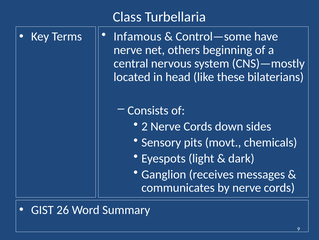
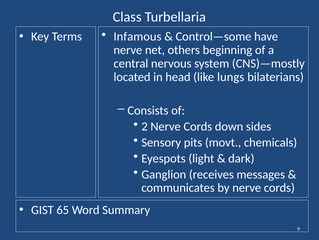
these: these -> lungs (231, 77)
26: 26 -> 65 (63, 209)
